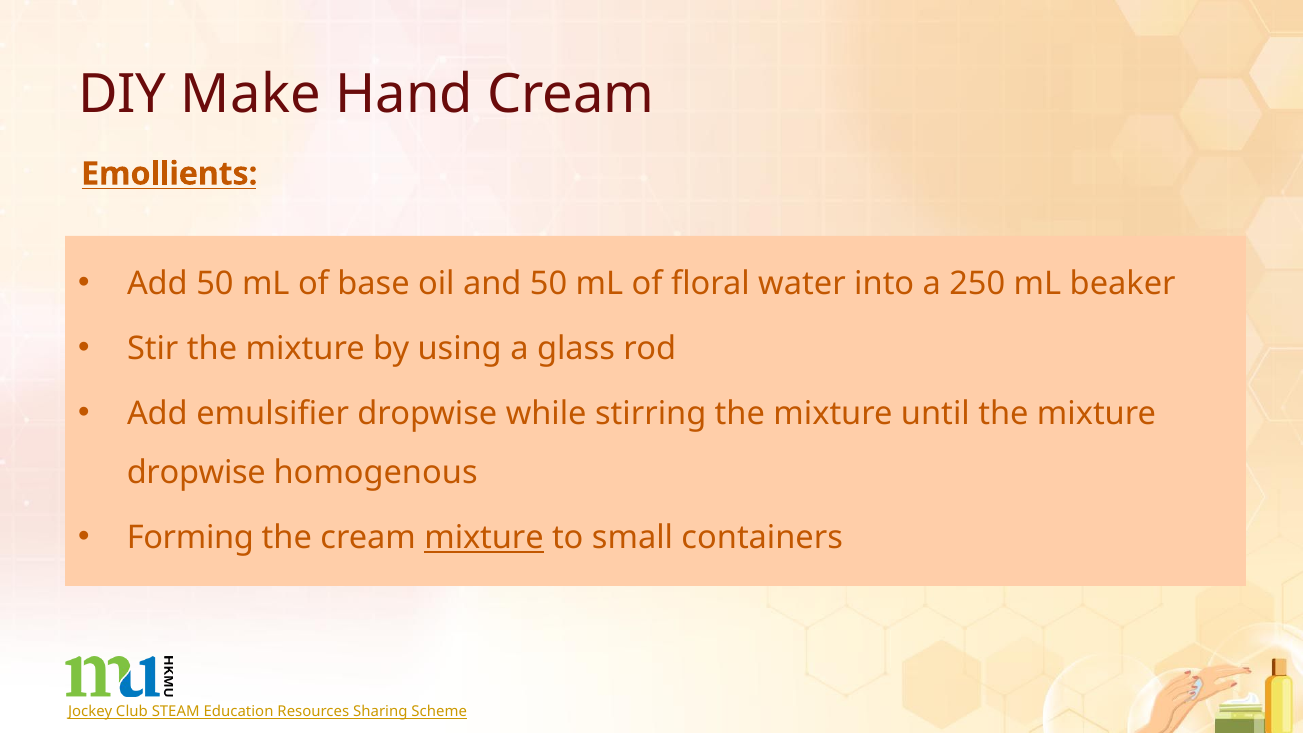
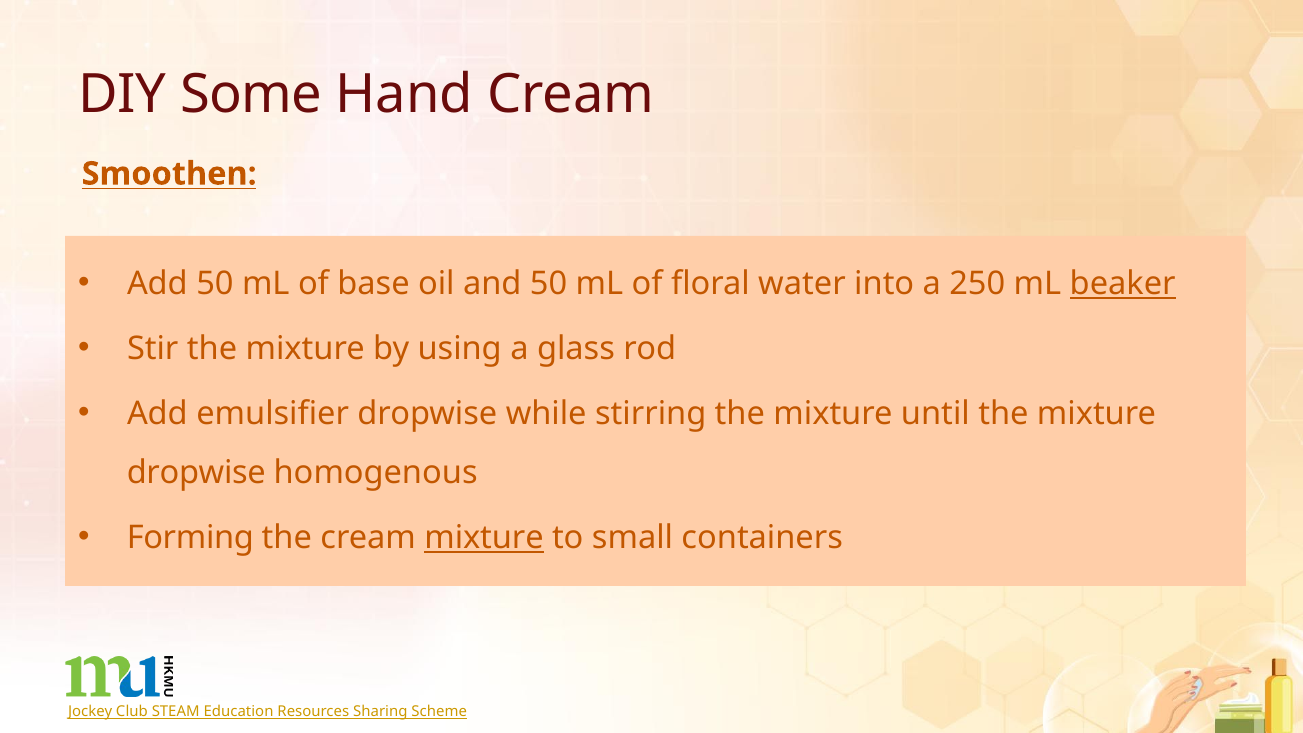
Make: Make -> Some (251, 94)
Emollients: Emollients -> Smoothen (169, 174)
beaker underline: none -> present (1123, 284)
